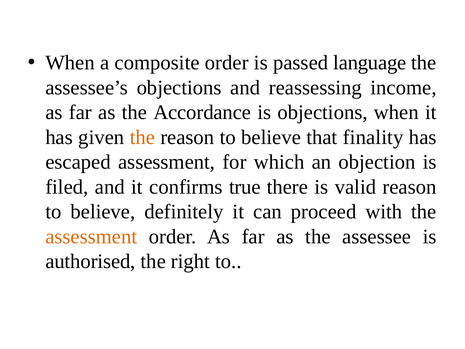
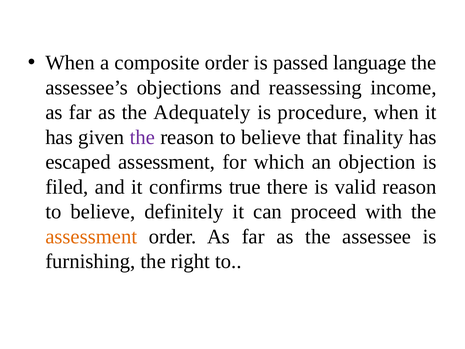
Accordance: Accordance -> Adequately (202, 112)
is objections: objections -> procedure (322, 112)
the colour: orange -> purple (142, 137)
authorised: authorised -> furnishing (90, 261)
